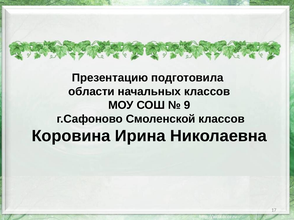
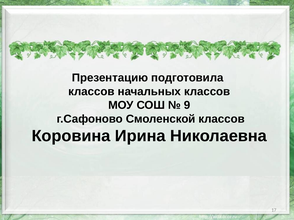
области: области -> классов (91, 92)
